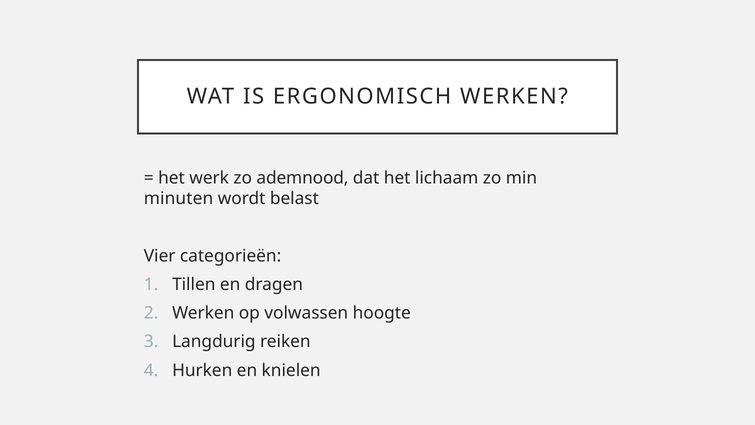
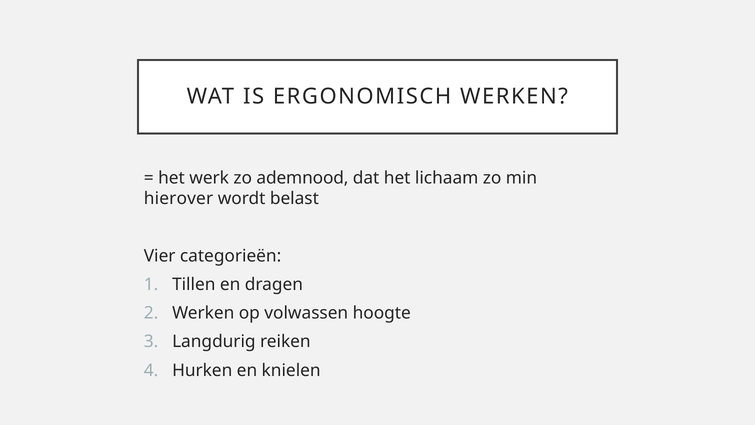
minuten: minuten -> hierover (179, 198)
